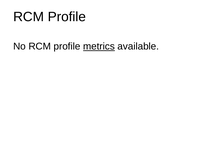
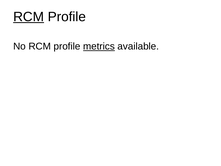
RCM underline: none -> present (29, 17)
